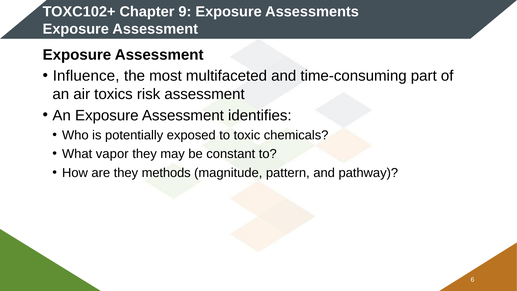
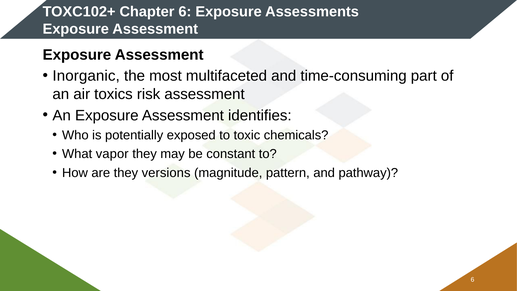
Chapter 9: 9 -> 6 (185, 12)
Influence: Influence -> Inorganic (86, 76)
methods: methods -> versions (166, 173)
